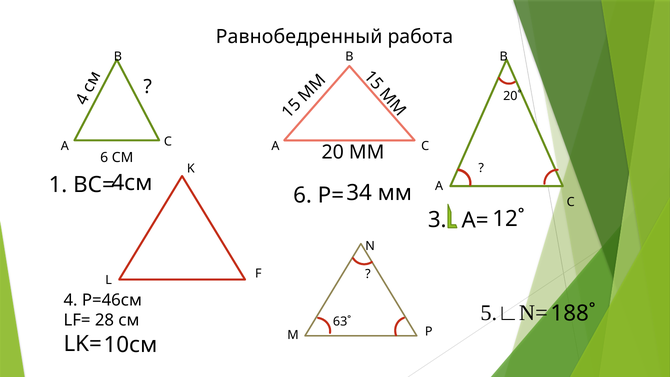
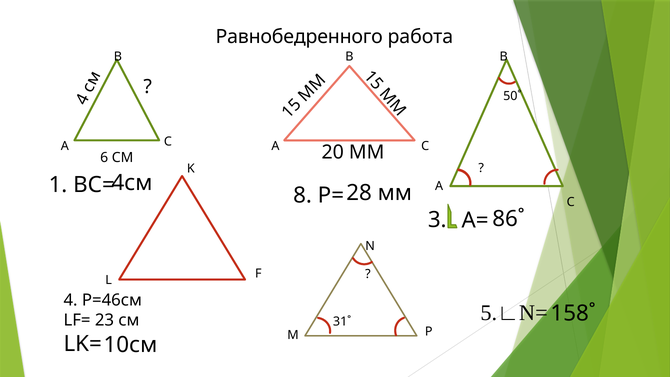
Равнобедренный: Равнобедренный -> Равнобедренного (299, 37)
20˚: 20˚ -> 50˚ (512, 96)
34: 34 -> 28 (359, 193)
ВС= 6: 6 -> 8 (303, 195)
12˚: 12˚ -> 86˚ (508, 219)
188˚: 188˚ -> 158˚ (573, 313)
28: 28 -> 23 (105, 320)
63˚: 63˚ -> 31˚ (342, 321)
